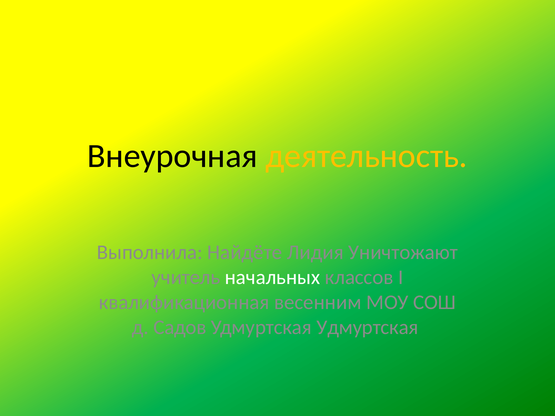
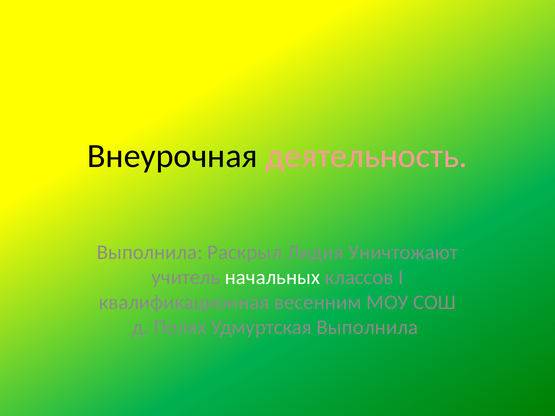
деятельность colour: yellow -> pink (366, 156)
Найдёте: Найдёте -> Раскрыл (245, 253)
Садов: Садов -> Полях (180, 328)
Удмуртская Удмуртская: Удмуртская -> Выполнила (367, 328)
